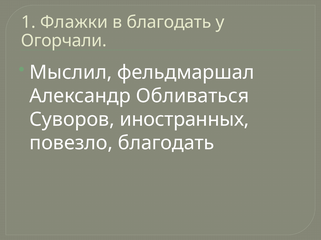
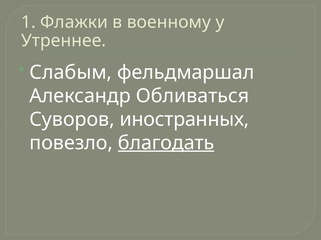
в благодать: благодать -> военному (169, 22)
Огорчали: Огорчали -> Утреннее (64, 41)
Мыслил: Мыслил -> Слабым (71, 73)
благодать underline: none -> present (166, 143)
